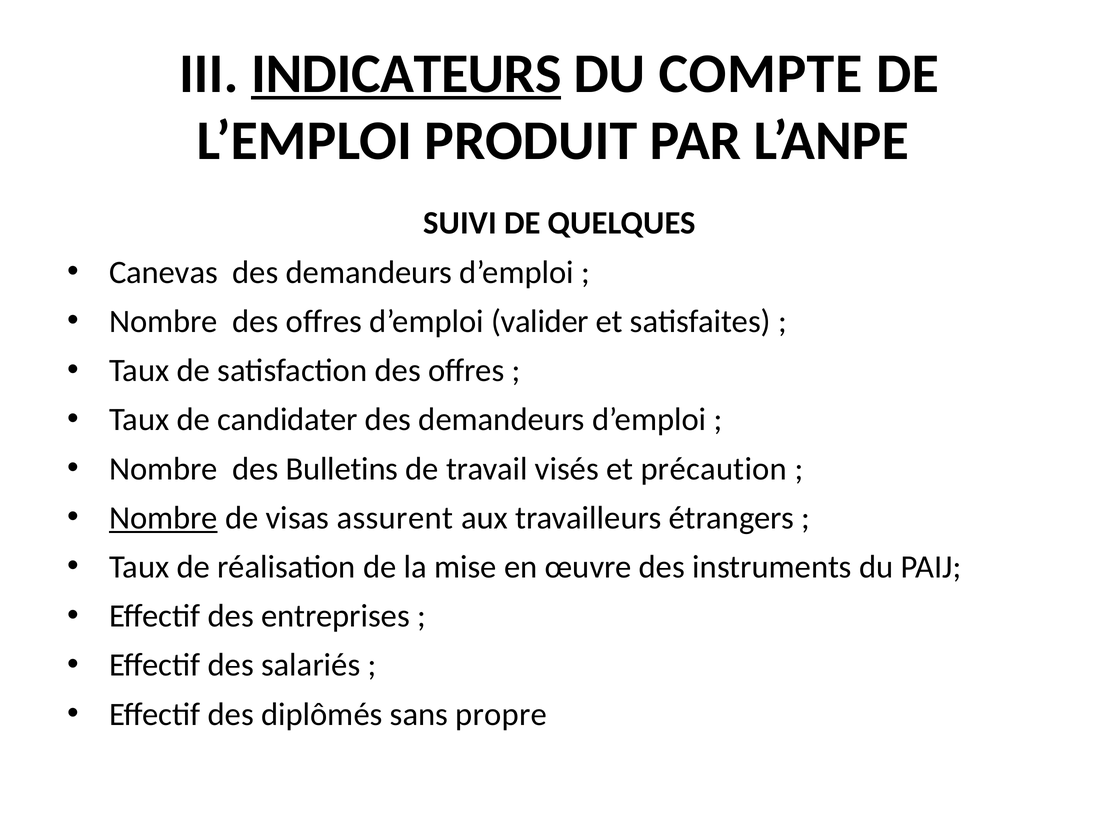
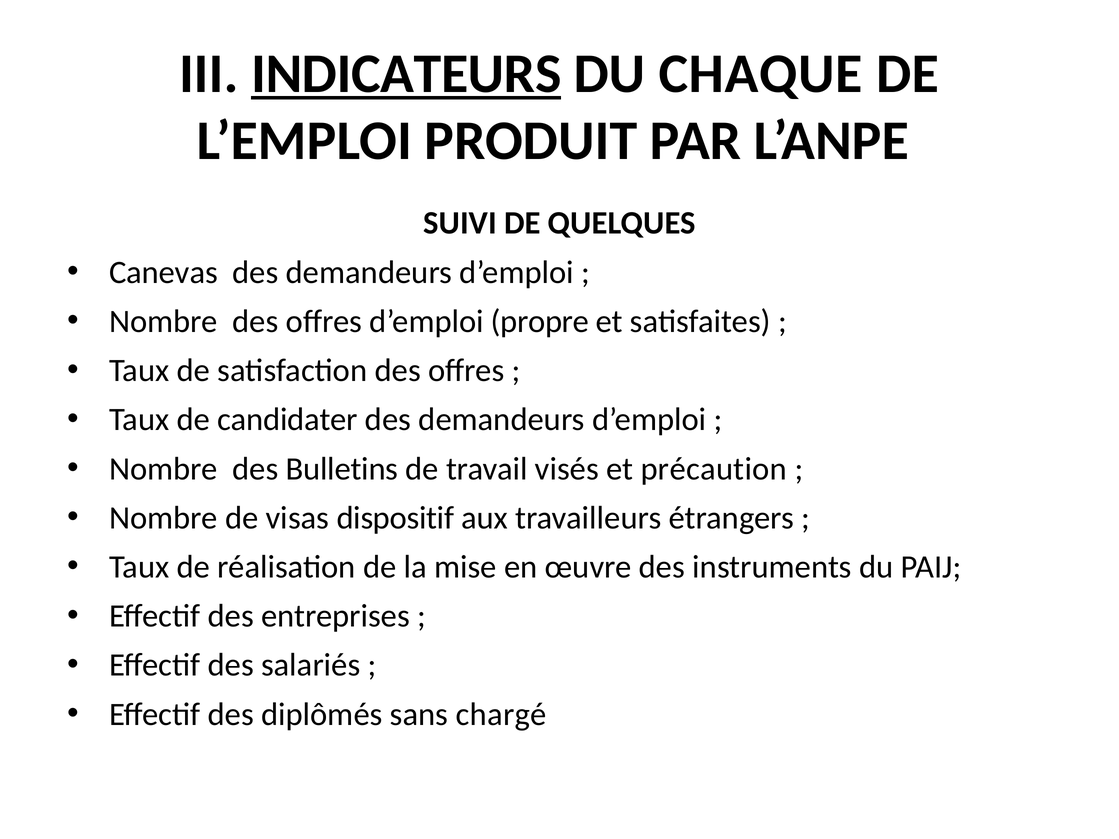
COMPTE: COMPTE -> CHAQUE (761, 74)
valider: valider -> propre (540, 322)
Nombre underline: present -> none (163, 518)
assurent: assurent -> dispositif (395, 518)
propre: propre -> chargé (501, 715)
